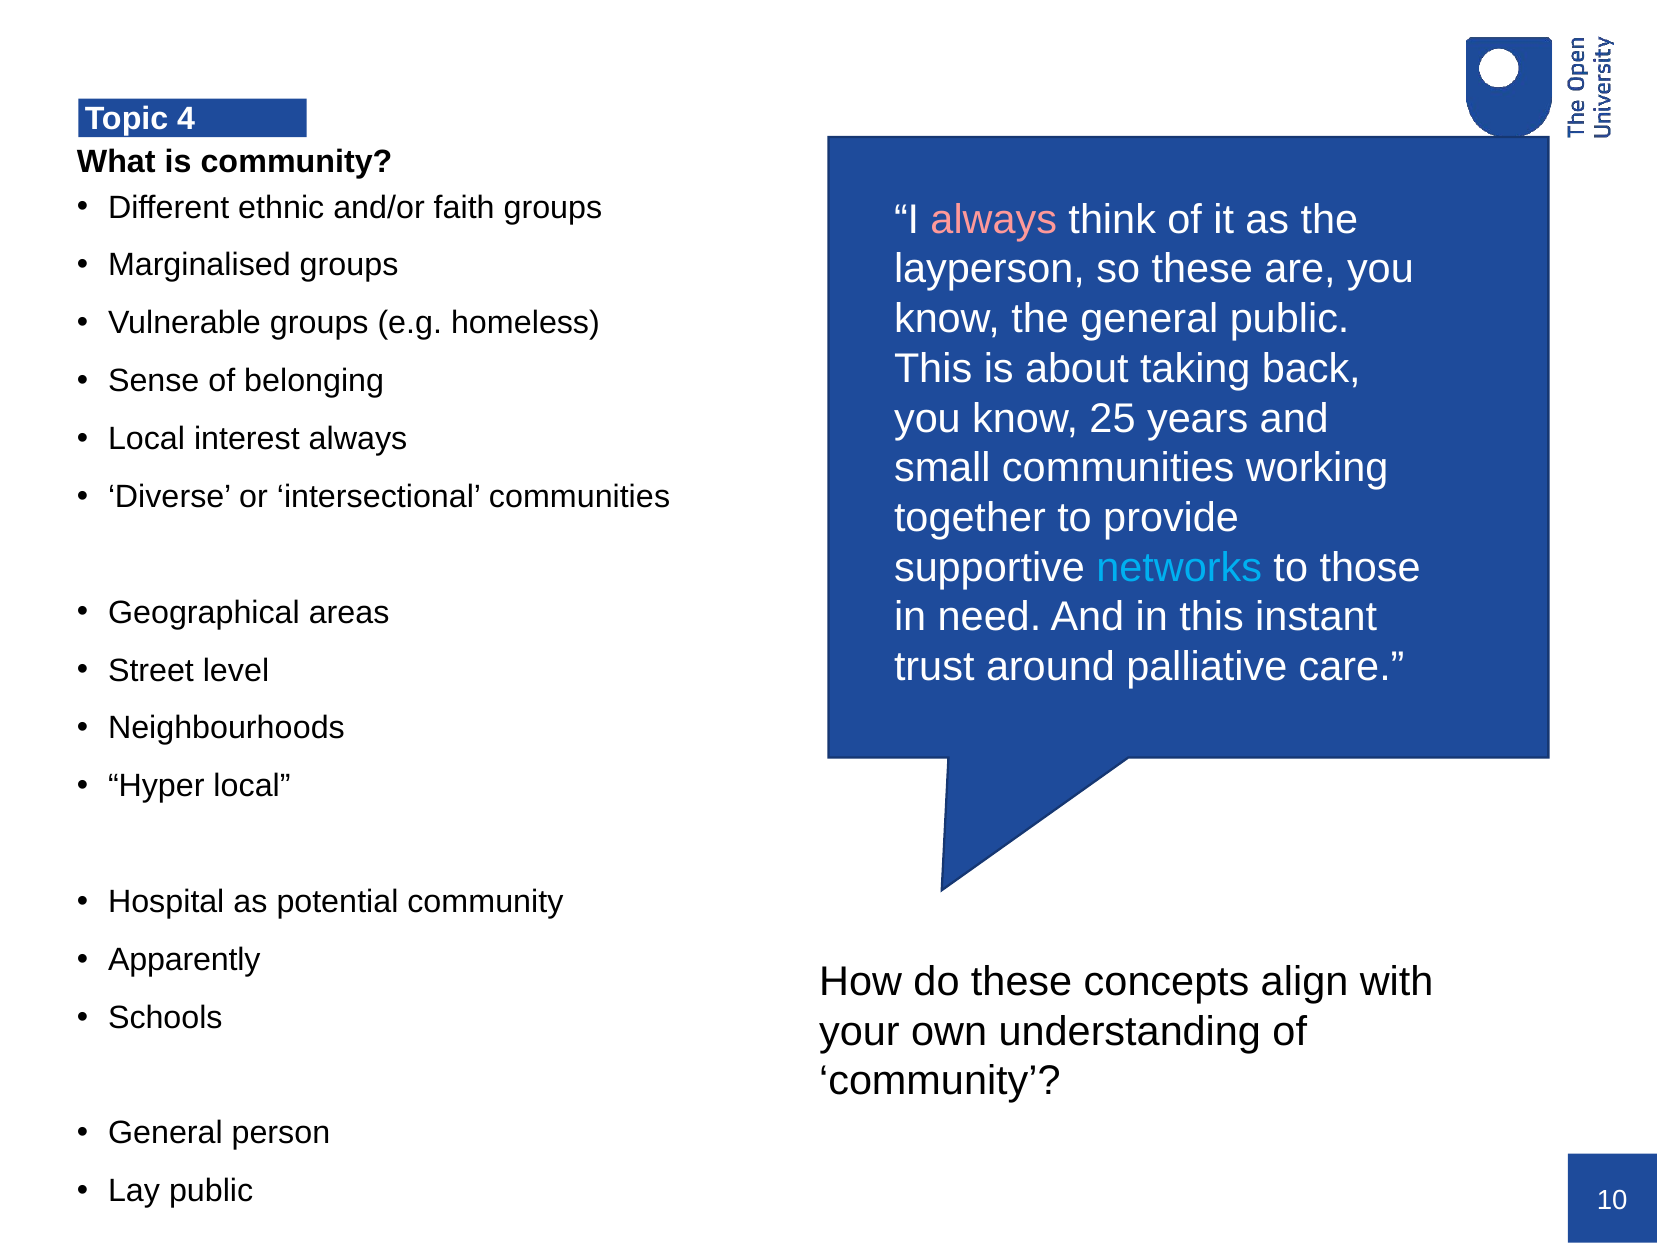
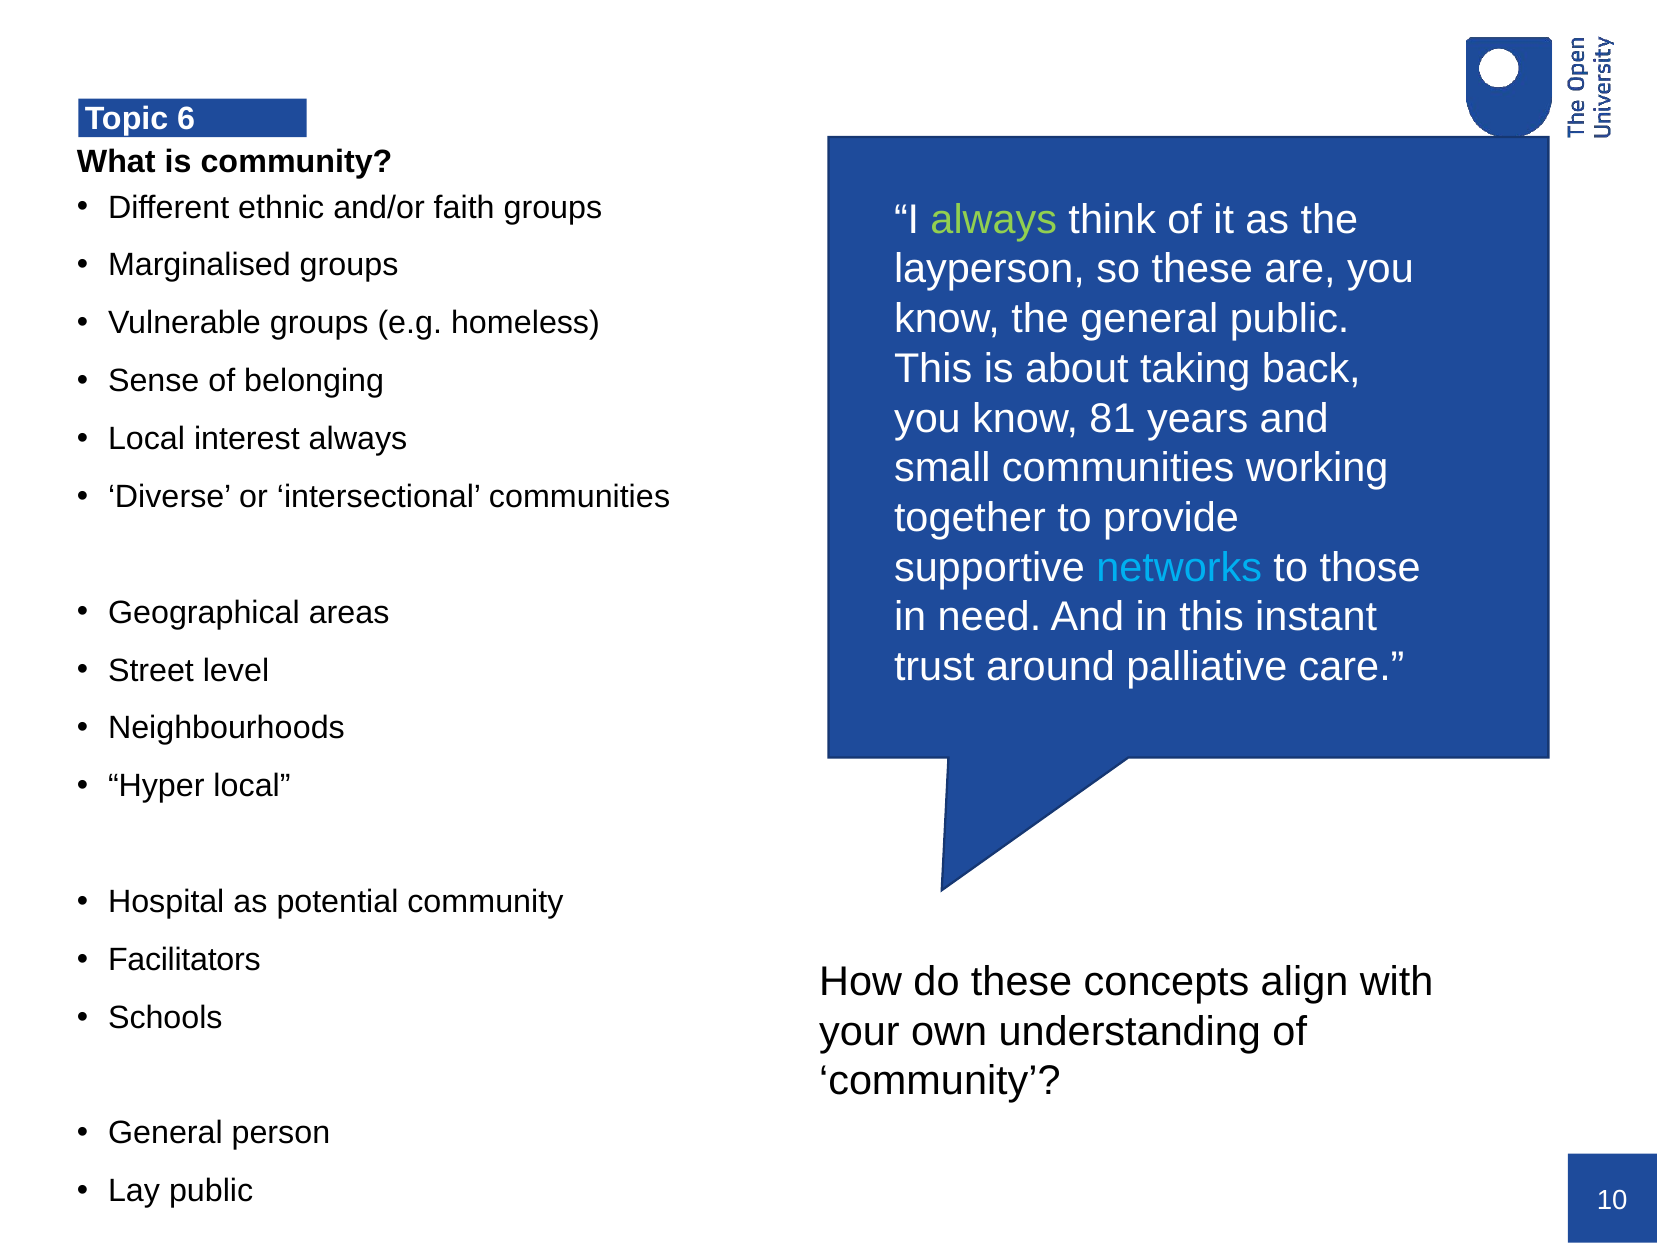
4: 4 -> 6 (186, 119)
always colour: pink -> light green (994, 219)
25: 25 -> 81 (1113, 418)
Apparently: Apparently -> Facilitators (184, 959)
